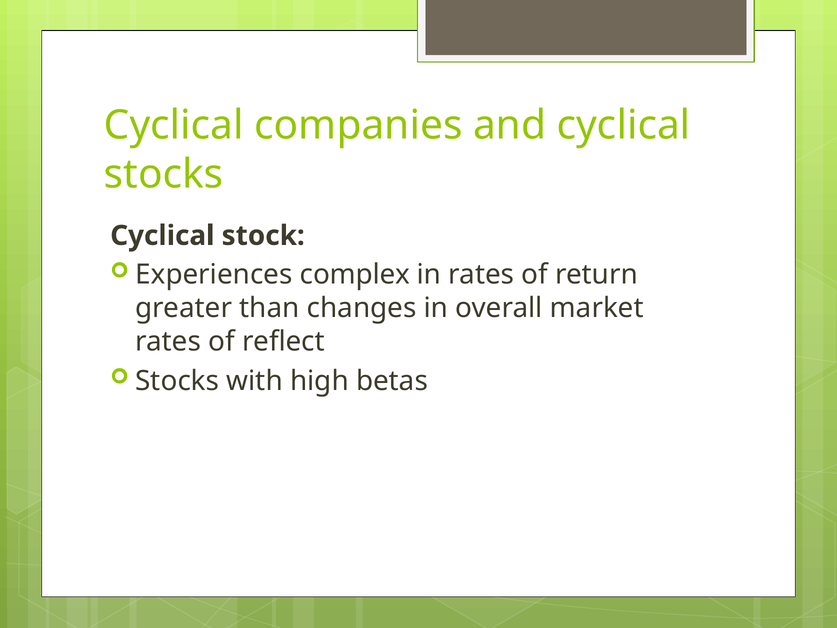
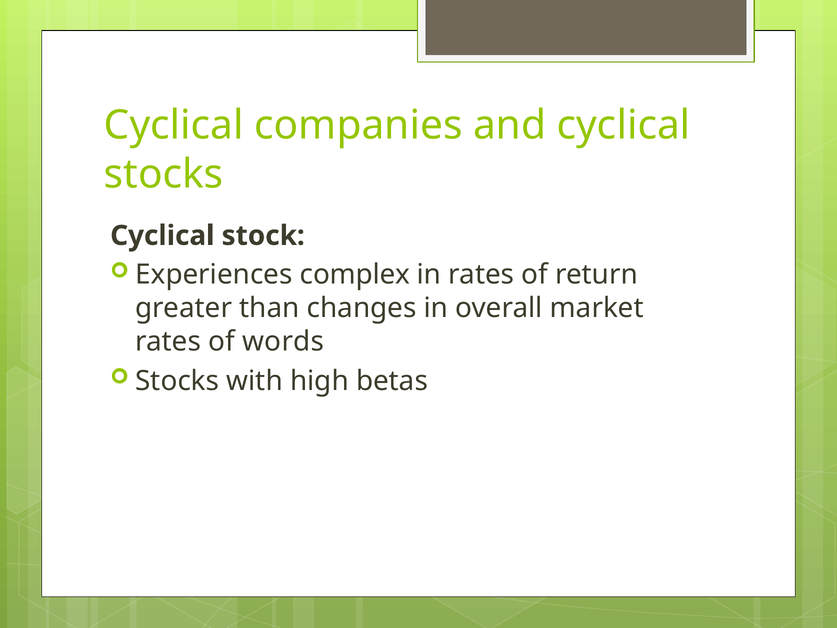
reflect: reflect -> words (283, 342)
